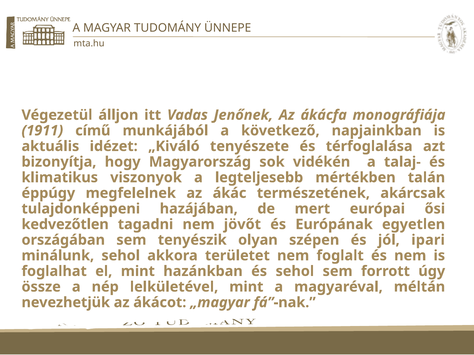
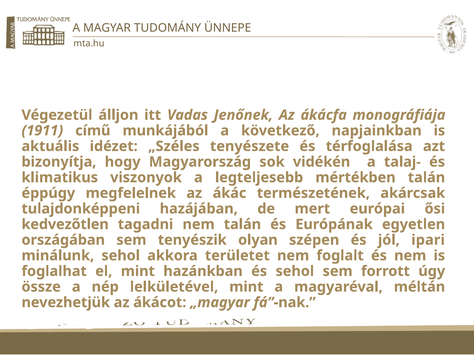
„Kiváló: „Kiváló -> „Széles (174, 146)
nem jövőt: jövőt -> talán (242, 225)
